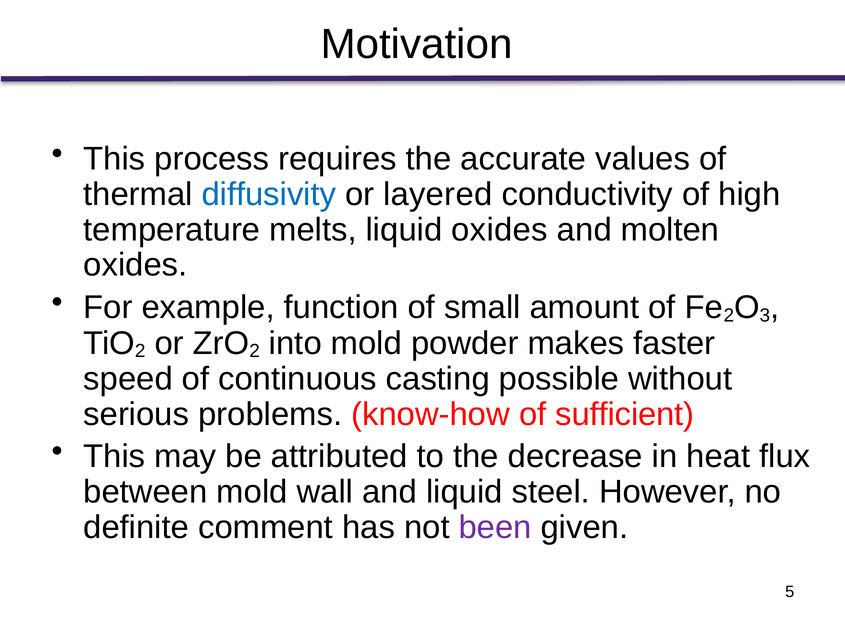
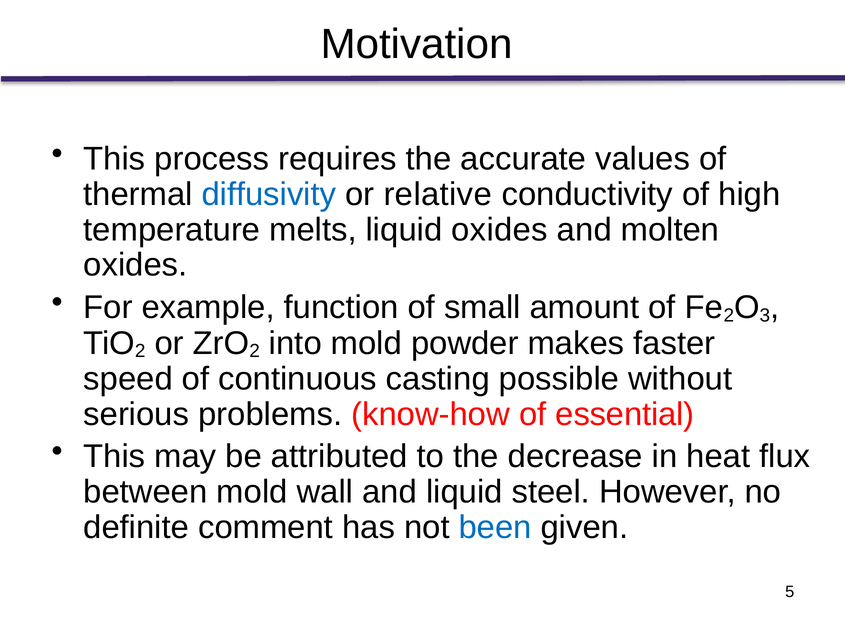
layered: layered -> relative (438, 194)
sufficient: sufficient -> essential (625, 415)
been colour: purple -> blue (495, 528)
